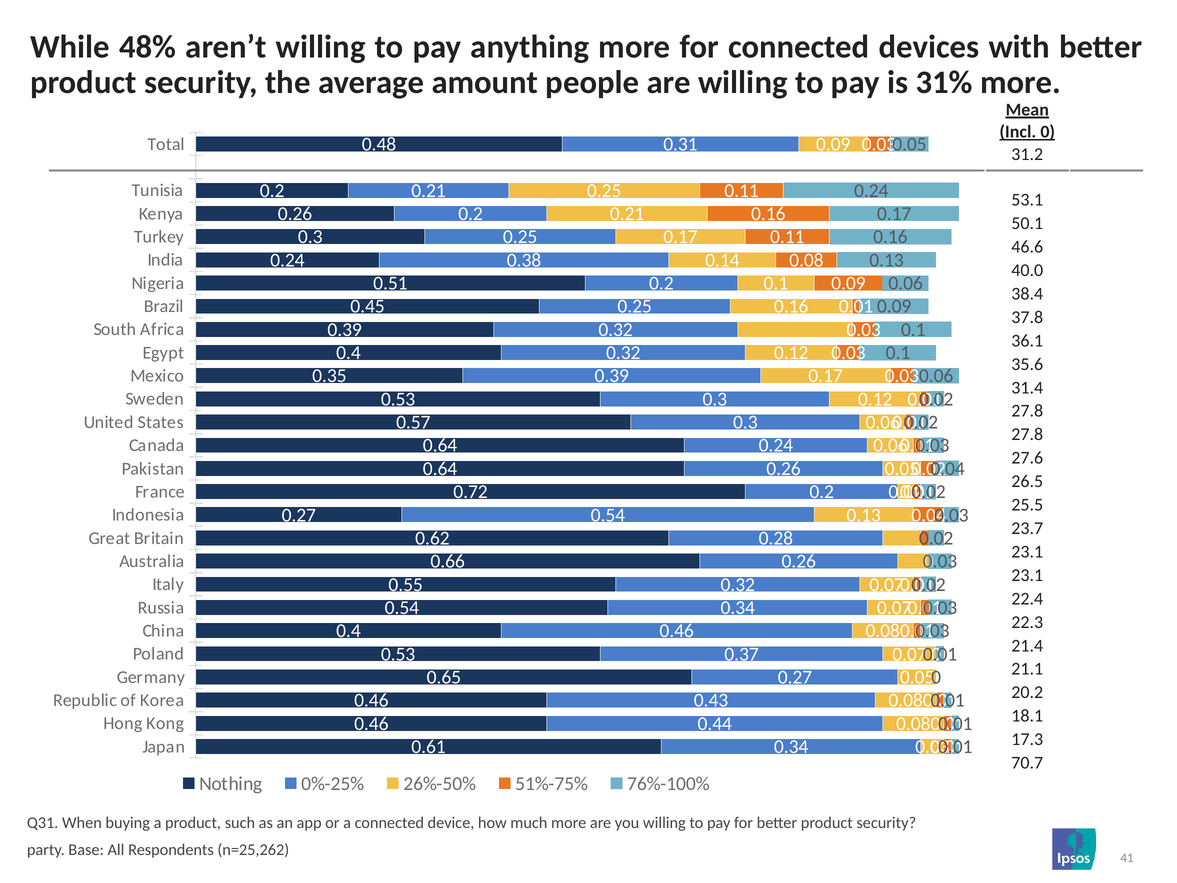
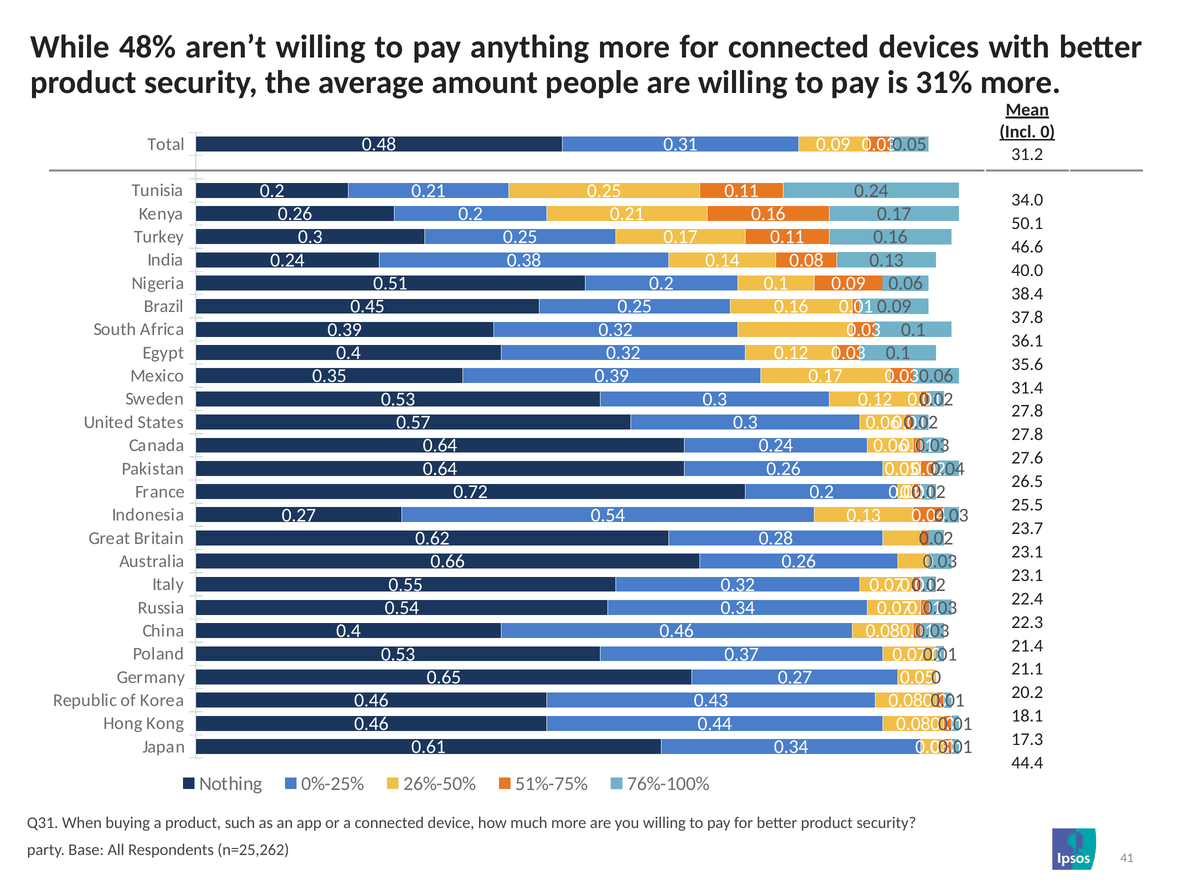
53.1: 53.1 -> 34.0 (1027, 200)
70.7: 70.7 -> 44.4 (1027, 763)
